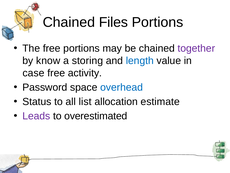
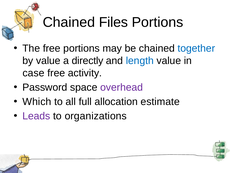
together colour: purple -> blue (196, 48)
by know: know -> value (48, 61)
storing: storing -> directly (88, 61)
overhead colour: blue -> purple (122, 87)
Status: Status -> Which (37, 101)
list: list -> full (85, 101)
overestimated: overestimated -> organizations (96, 116)
